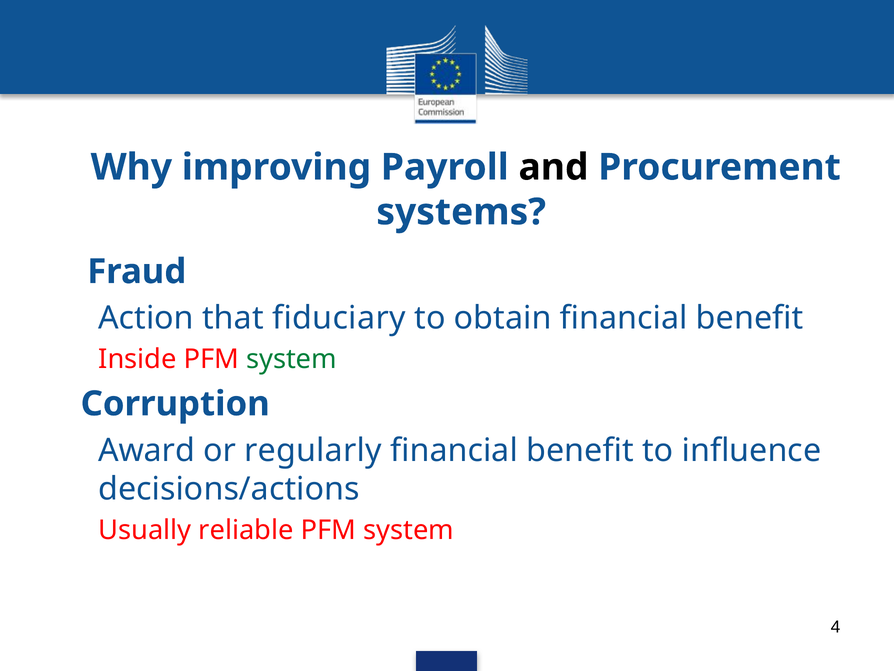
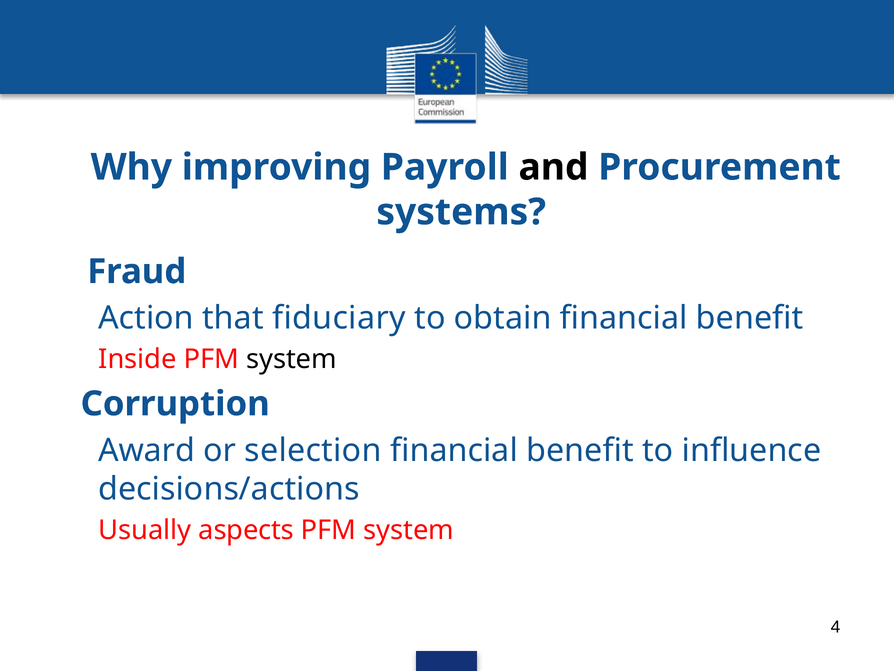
system colour: green -> black (291, 359)
regularly: regularly -> selection (313, 450)
reliable: reliable -> aspects (246, 530)
